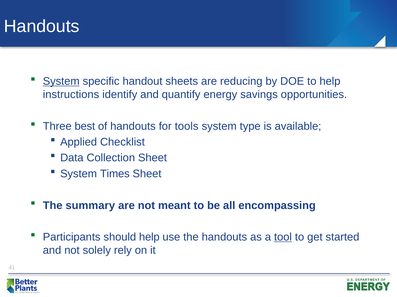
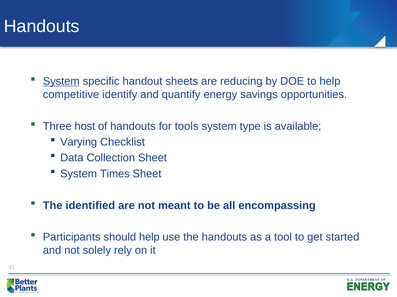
instructions: instructions -> competitive (71, 95)
best: best -> host (85, 126)
Applied: Applied -> Varying (79, 142)
summary: summary -> identified (90, 206)
tool underline: present -> none (283, 238)
